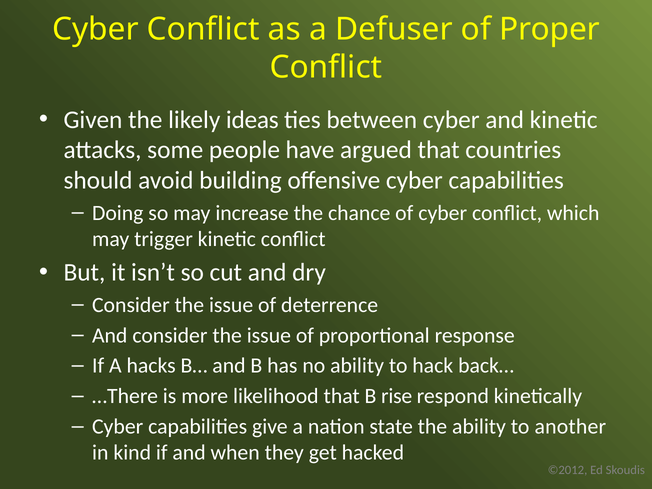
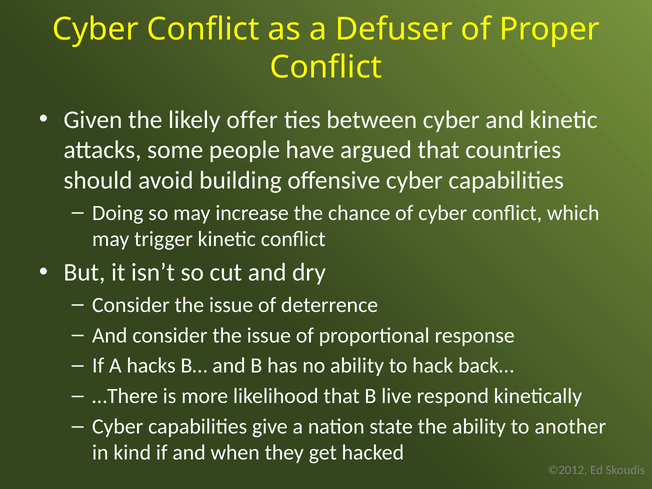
ideas: ideas -> offer (252, 120)
rise: rise -> live (397, 396)
